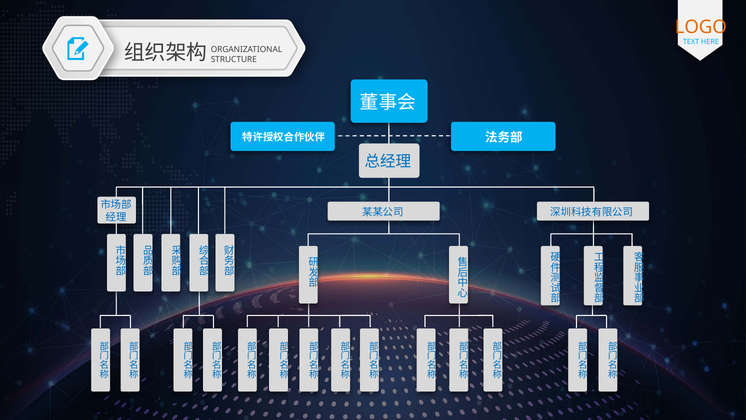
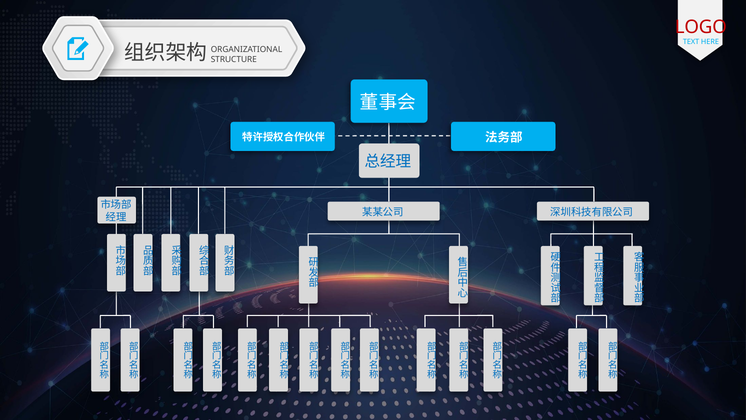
LOGO colour: orange -> red (701, 27)
